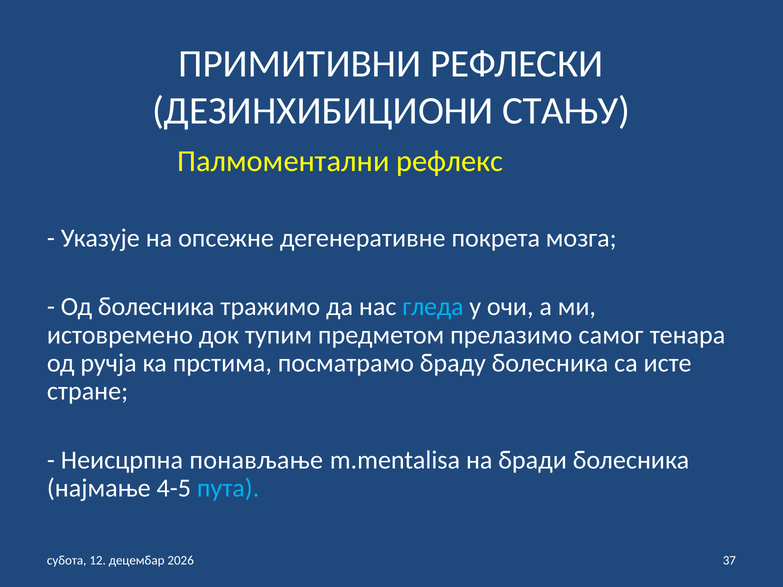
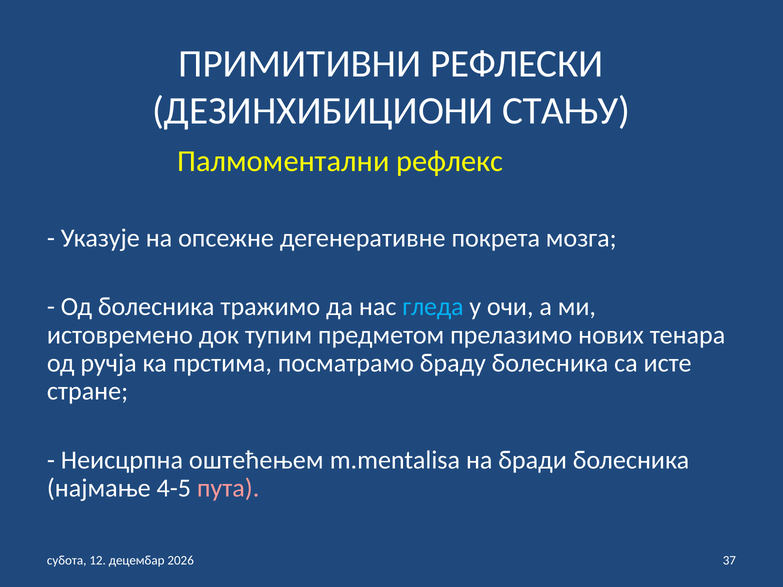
самог: самог -> нових (611, 335)
понављање: понављање -> оштећењем (256, 460)
пута colour: light blue -> pink (228, 488)
